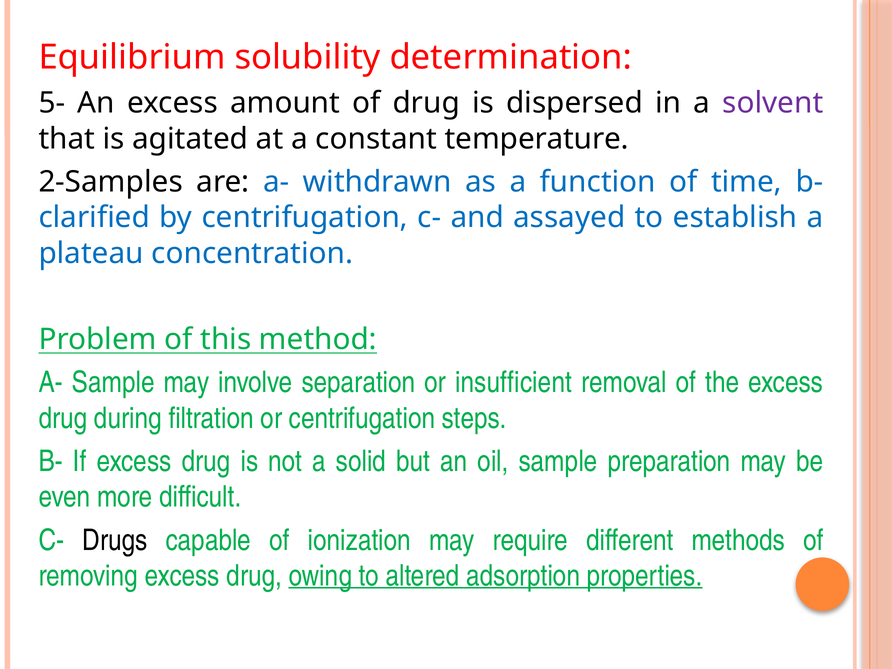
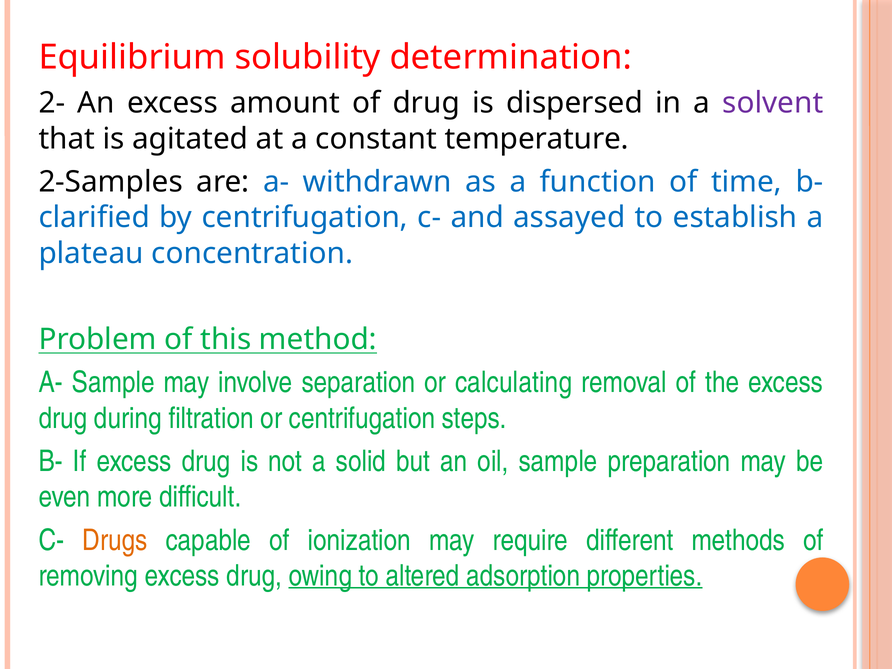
5-: 5- -> 2- (52, 103)
insufficient: insufficient -> calculating (514, 383)
Drugs colour: black -> orange (115, 540)
